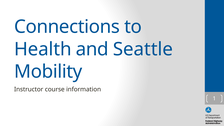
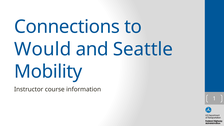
Health: Health -> Would (43, 49)
